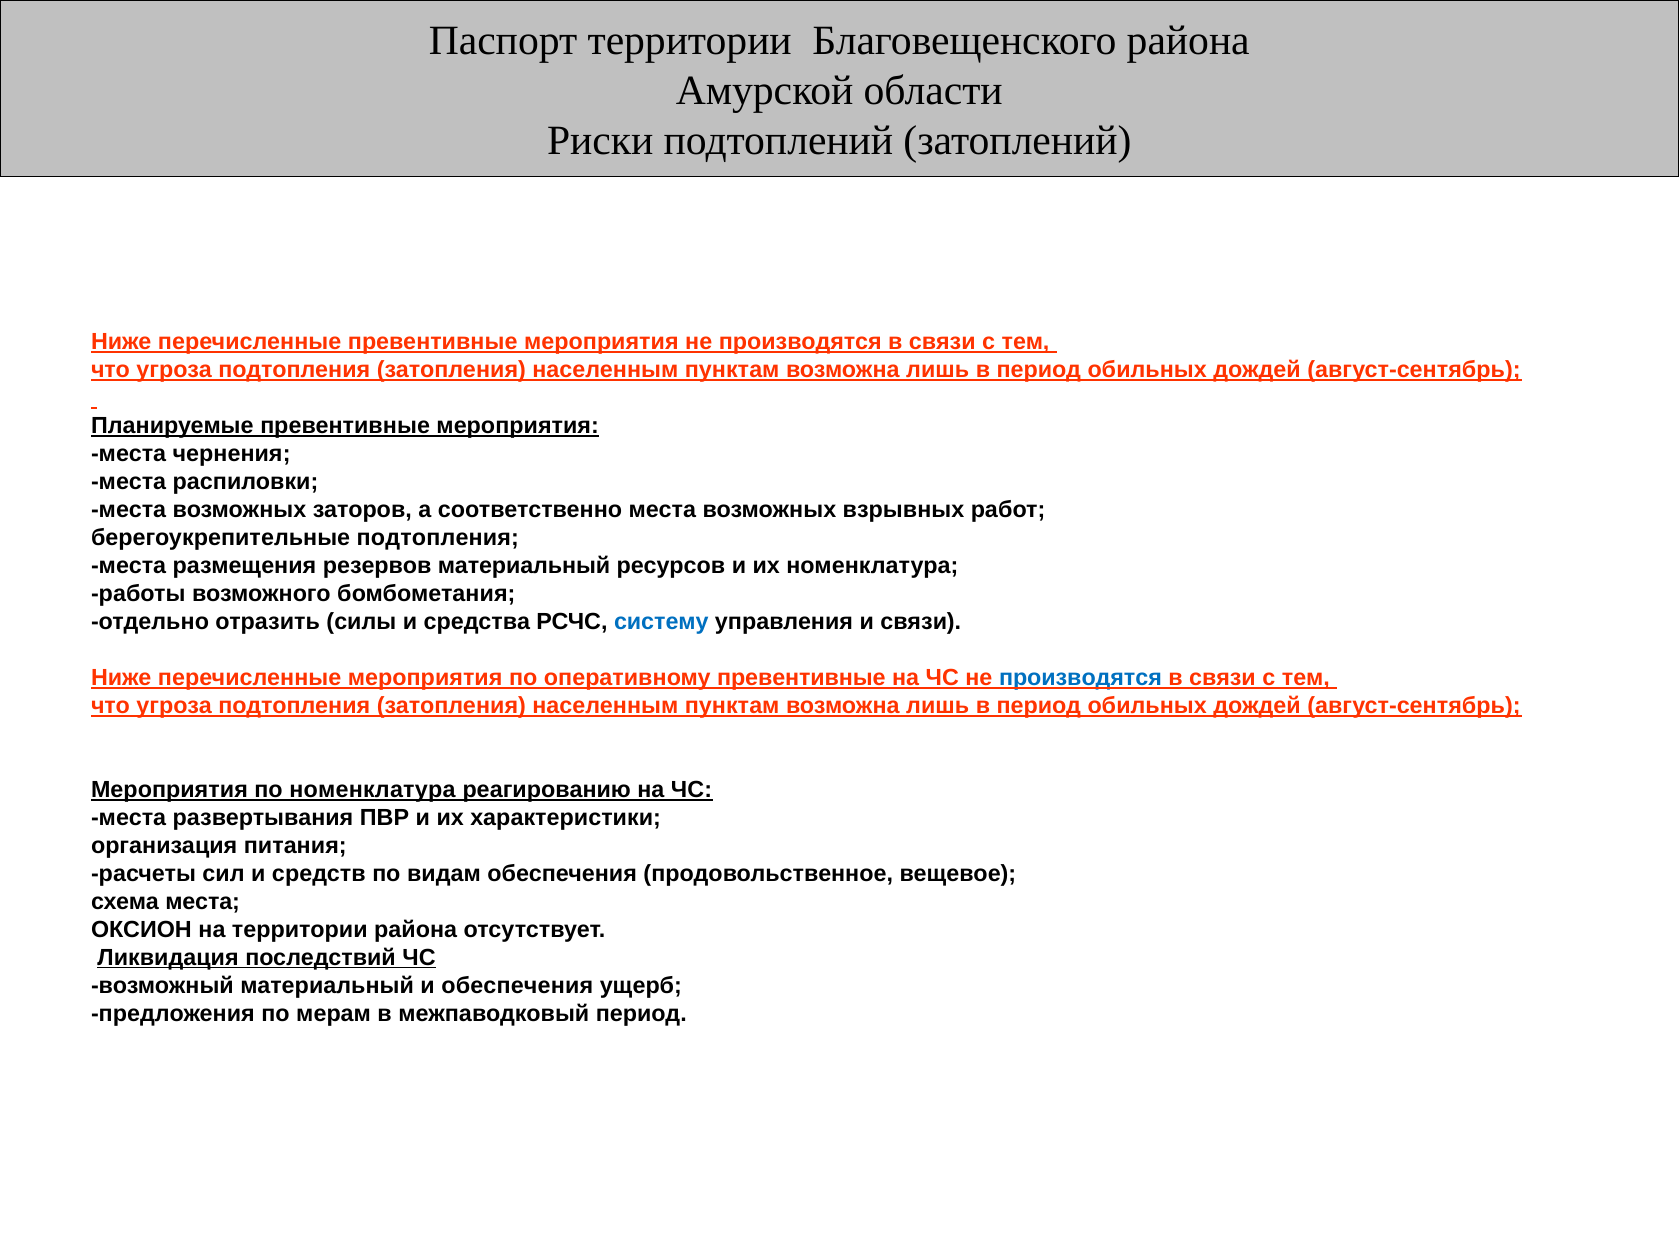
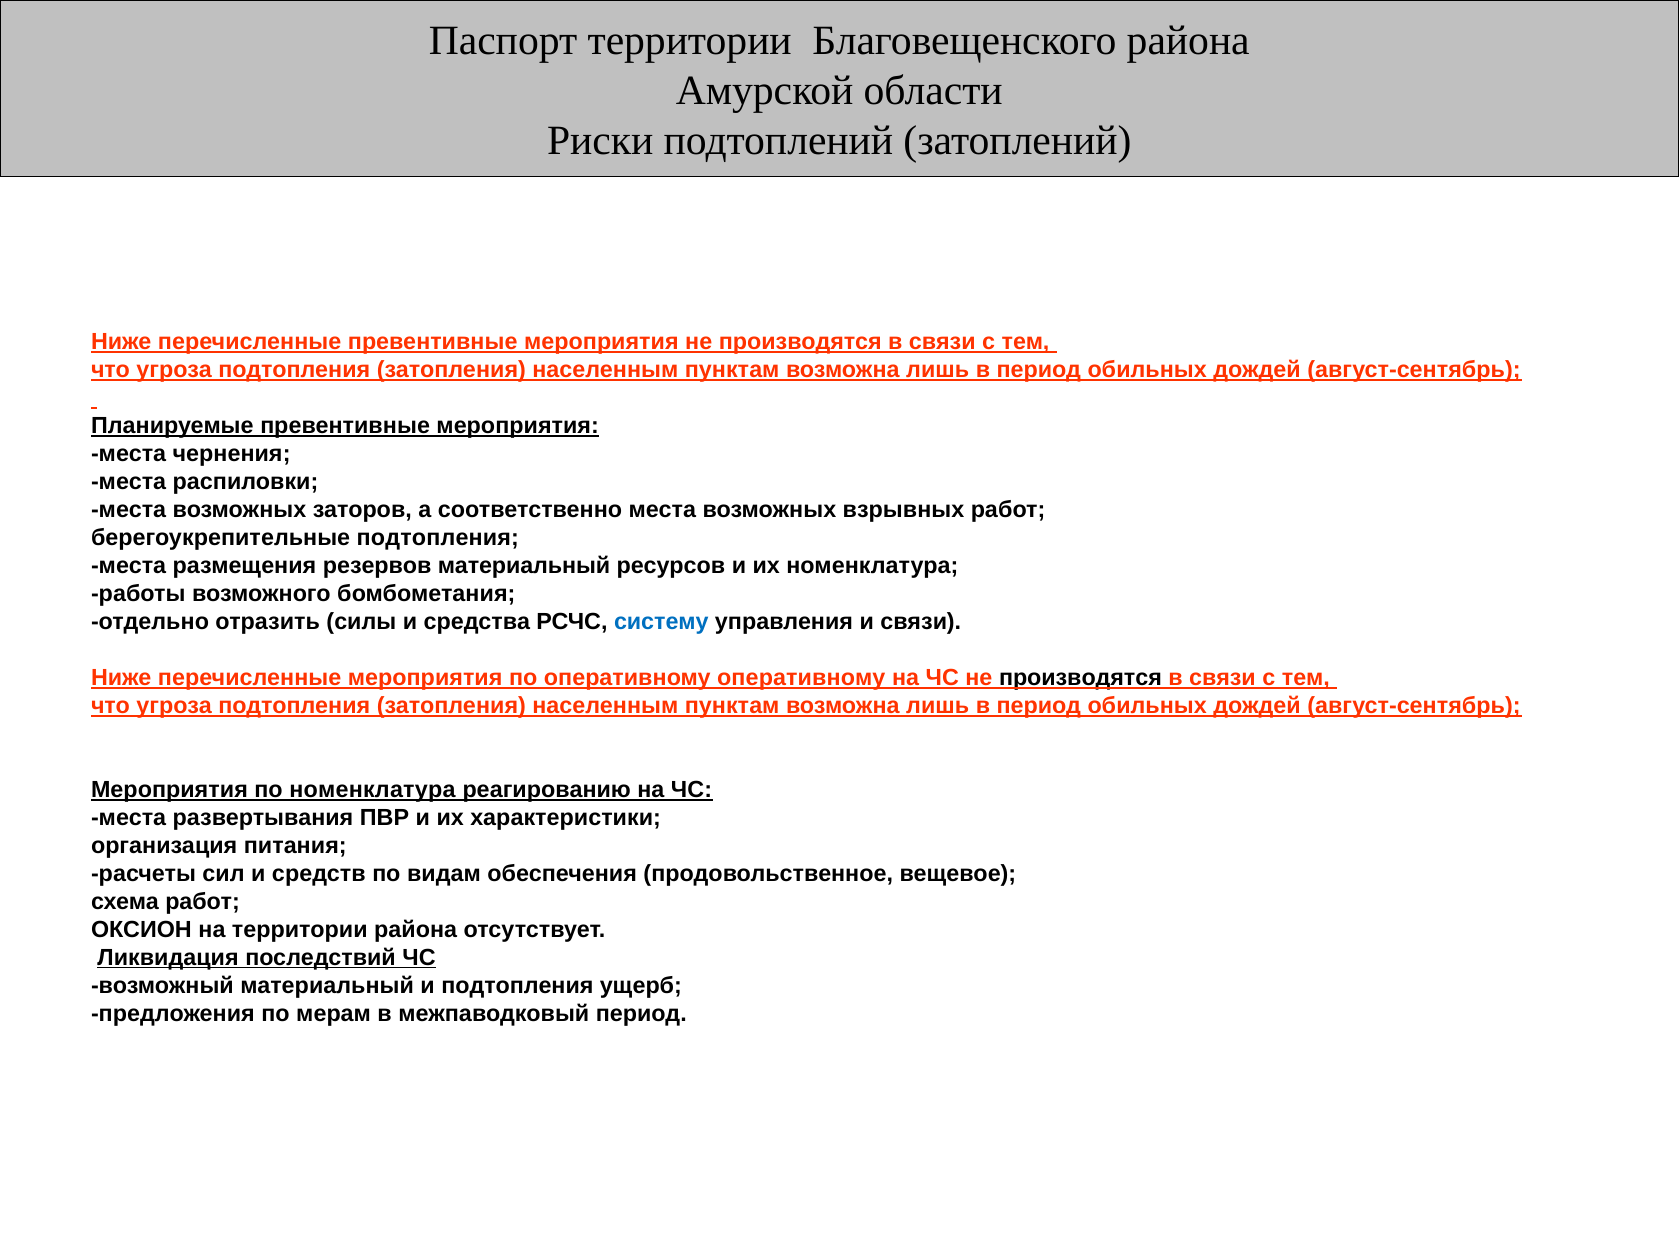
оперативному превентивные: превентивные -> оперативному (801, 678)
производятся colour: blue -> black (1080, 678)
схема места: места -> работ (203, 902)
и обеспечения: обеспечения -> подтопления (517, 986)
